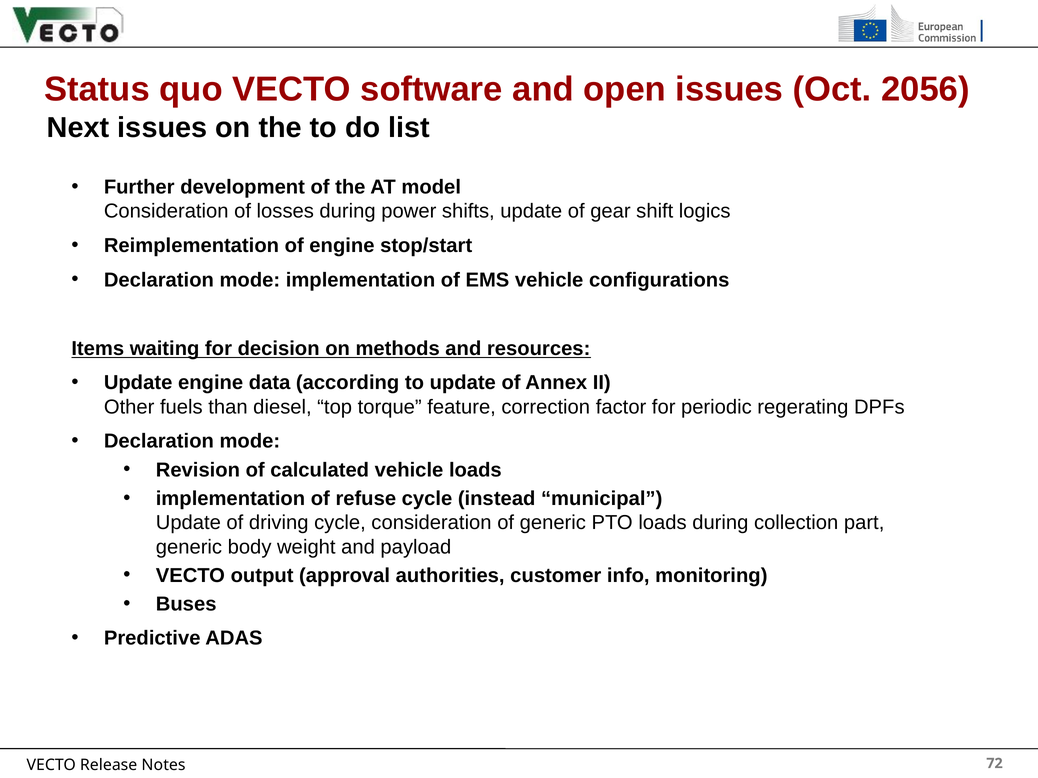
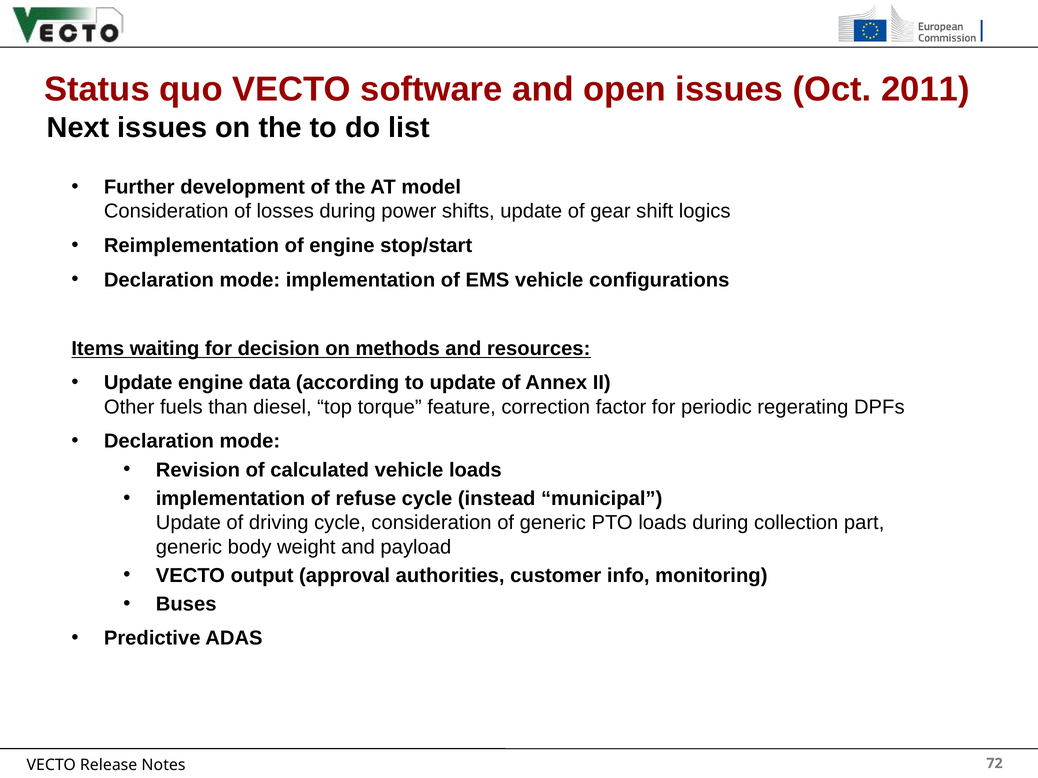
2056: 2056 -> 2011 (925, 89)
